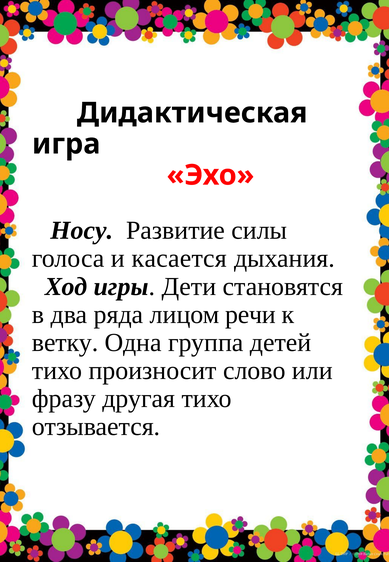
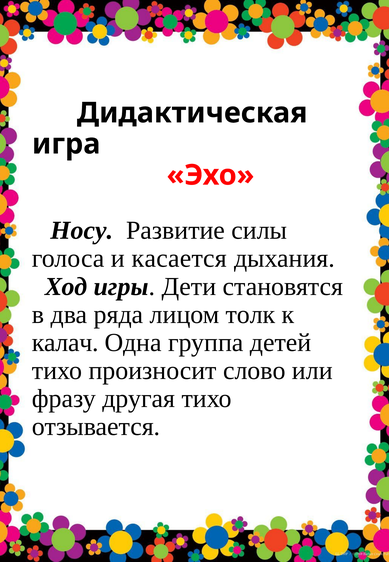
речи: речи -> толк (250, 314)
ветку: ветку -> калач (65, 342)
